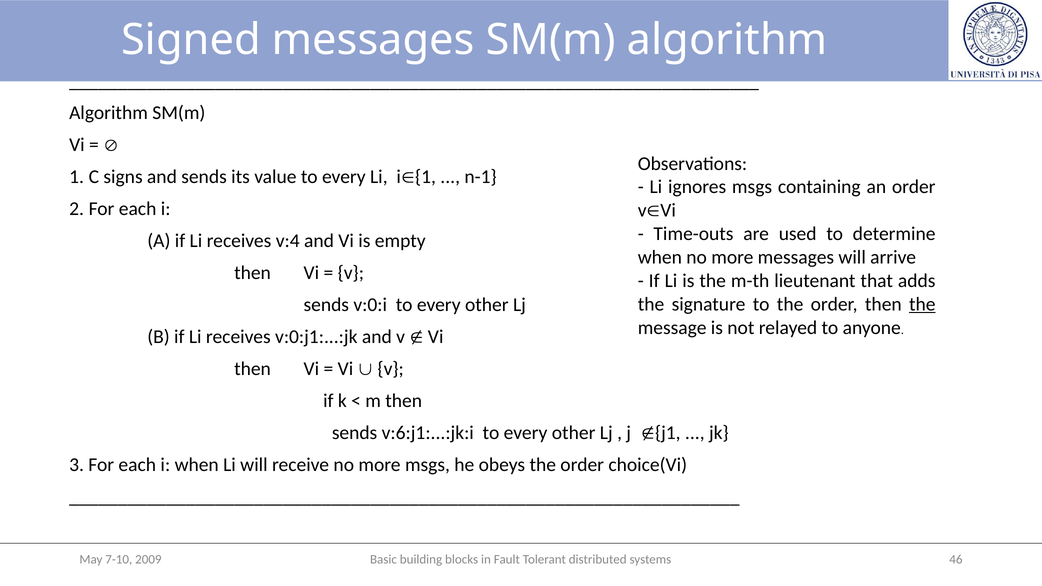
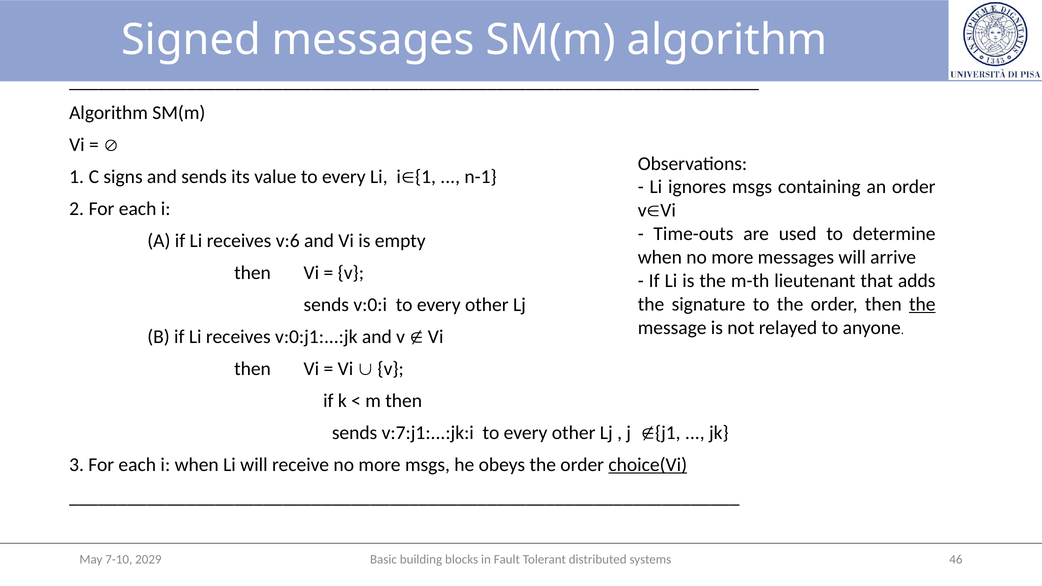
v:4: v:4 -> v:6 (288, 241)
v:6:j1:...:jk:i: v:6:j1:...:jk:i -> v:7:j1:...:jk:i (428, 433)
choice(Vi underline: none -> present (648, 465)
2009: 2009 -> 2029 (148, 560)
